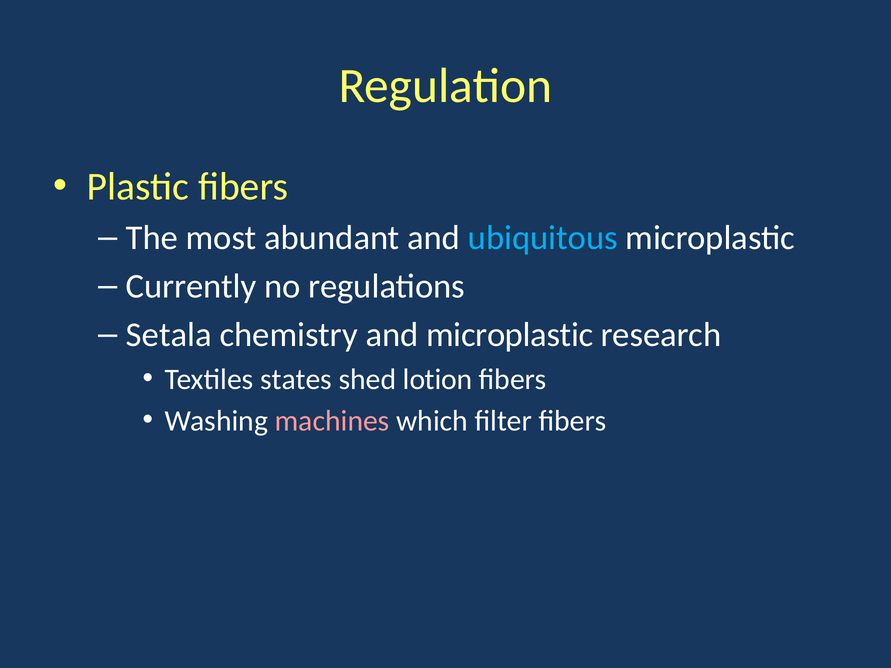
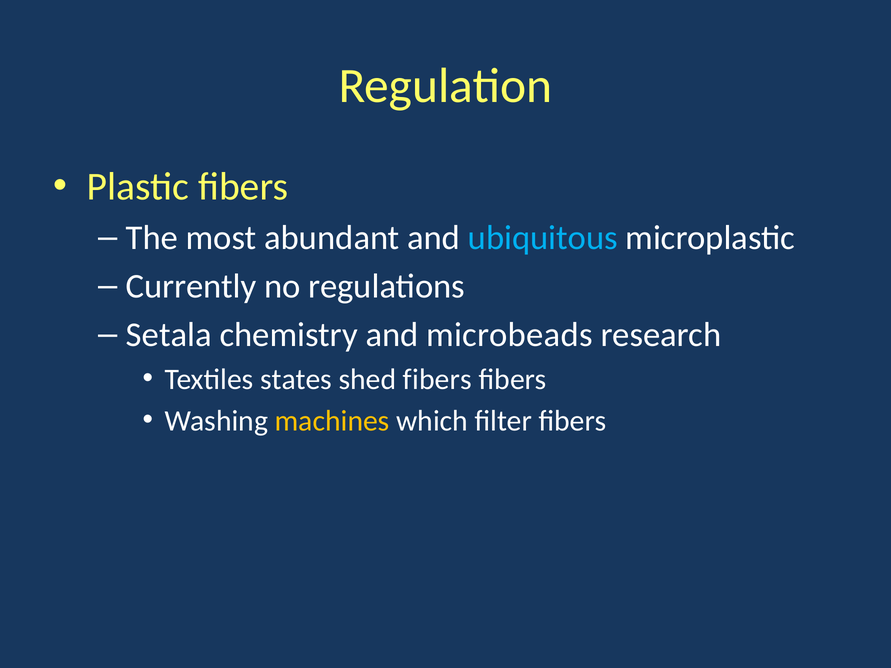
and microplastic: microplastic -> microbeads (509, 335)
shed lotion: lotion -> fibers (437, 379)
machines colour: pink -> yellow (332, 421)
